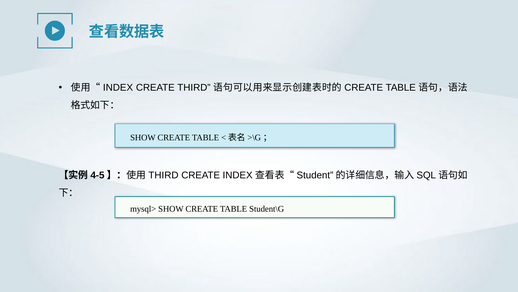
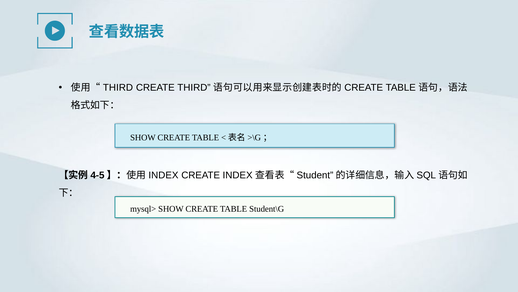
INDEX: INDEX -> THIRD (118, 88)
THIRD: THIRD -> INDEX (163, 175)
